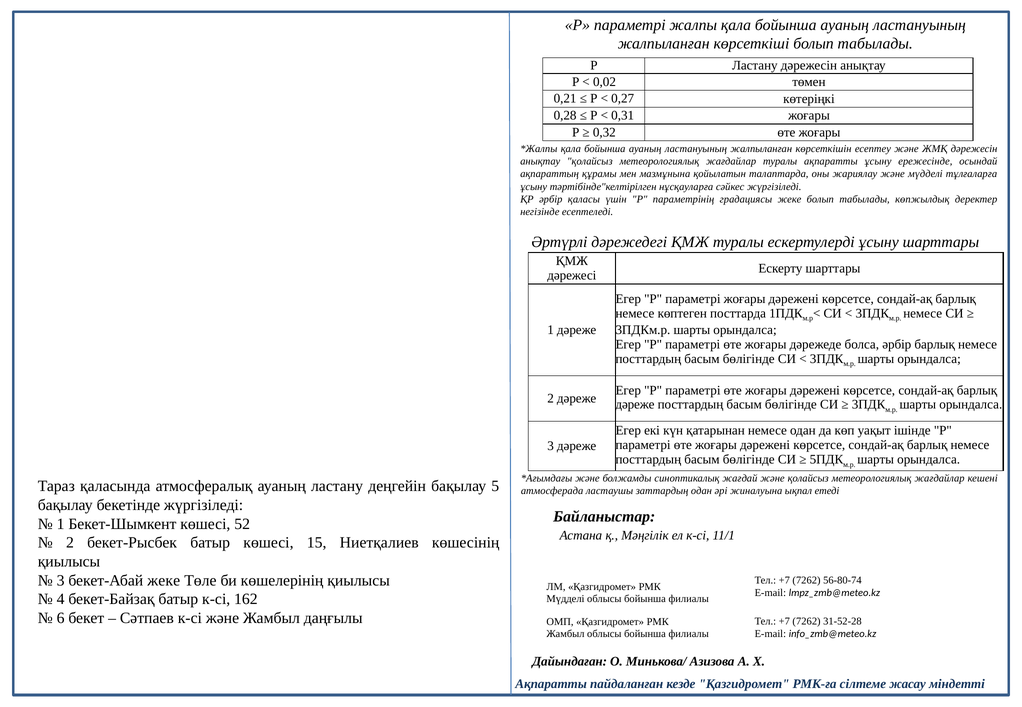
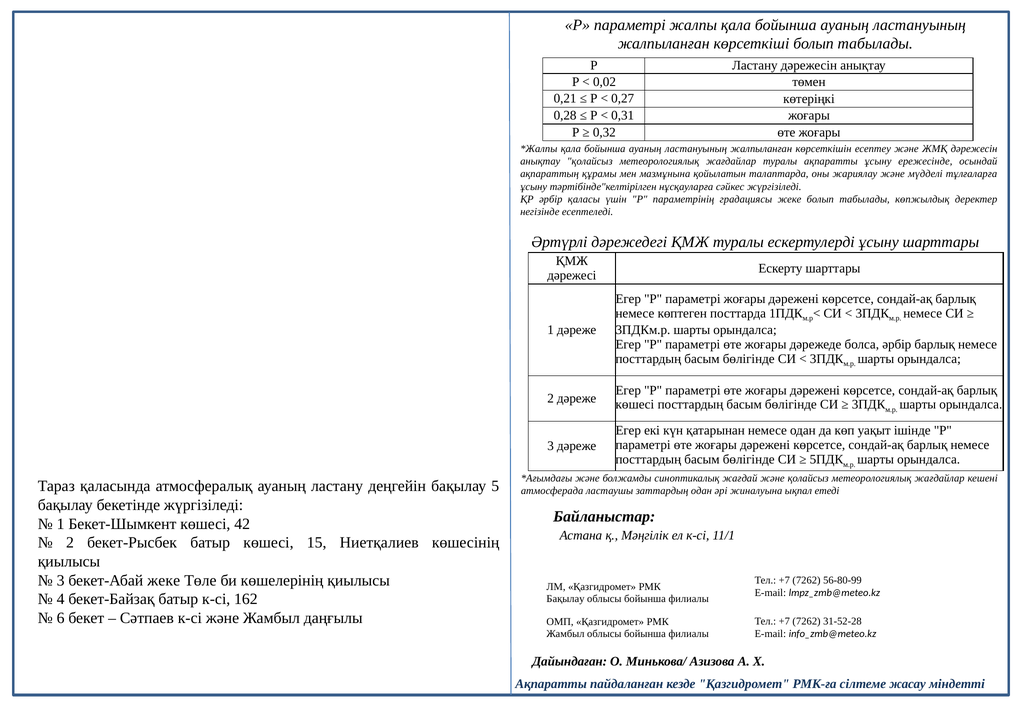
дәреже: дәреже -> көшесі (635, 405)
52: 52 -> 42 (242, 524)
56-80-74: 56-80-74 -> 56-80-99 (842, 581)
Мүдделі: Мүдделі -> Бақылау (565, 599)
